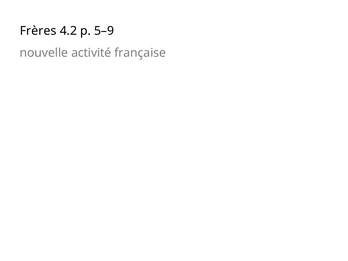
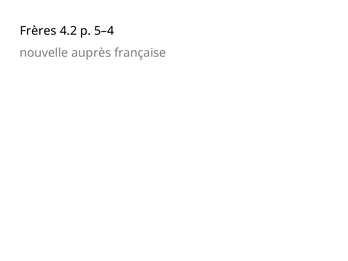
5–9: 5–9 -> 5–4 (104, 31)
activité: activité -> auprès (91, 53)
